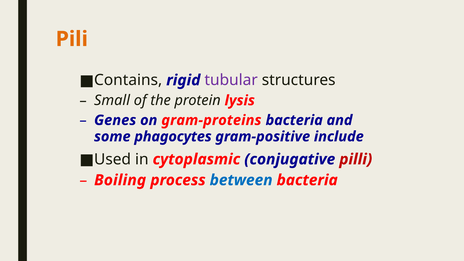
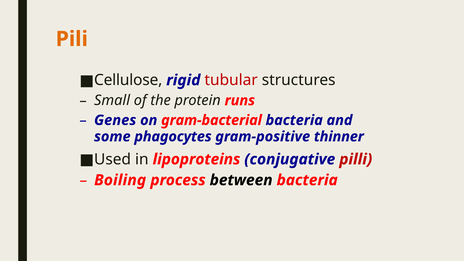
Contains: Contains -> Cellulose (128, 80)
tubular colour: purple -> red (231, 80)
lysis: lysis -> runs (240, 100)
gram-proteins: gram-proteins -> gram-bacterial (212, 120)
include: include -> thinner (339, 137)
cytoplasmic: cytoplasmic -> lipoproteins (196, 159)
between colour: blue -> black (241, 180)
